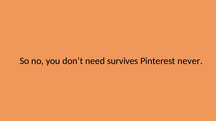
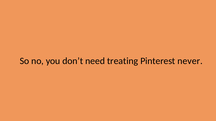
survives: survives -> treating (123, 61)
